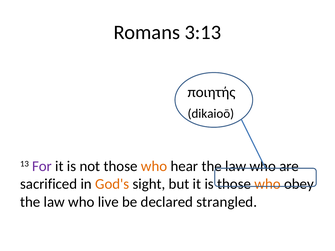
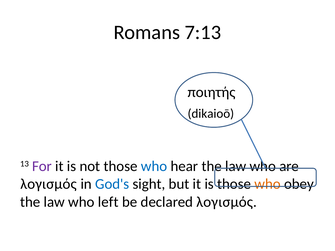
3:13: 3:13 -> 7:13 (203, 32)
who colour: orange -> blue (154, 166)
sacrificed: sacrificed -> λογισμός (49, 184)
God's colour: orange -> blue (112, 184)
live: live -> left (108, 202)
declared strangled: strangled -> λογισμός (227, 202)
